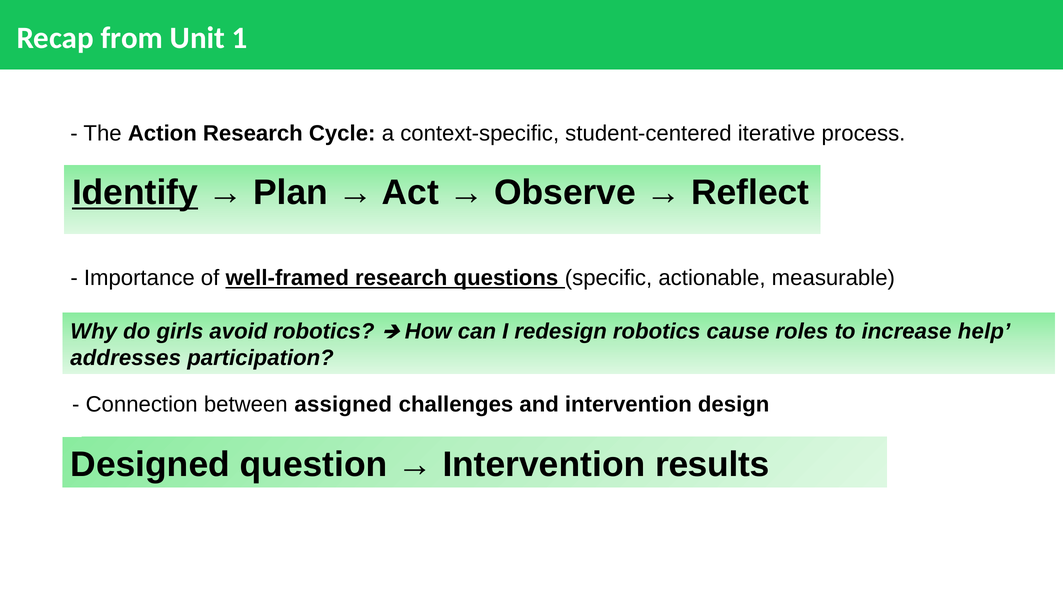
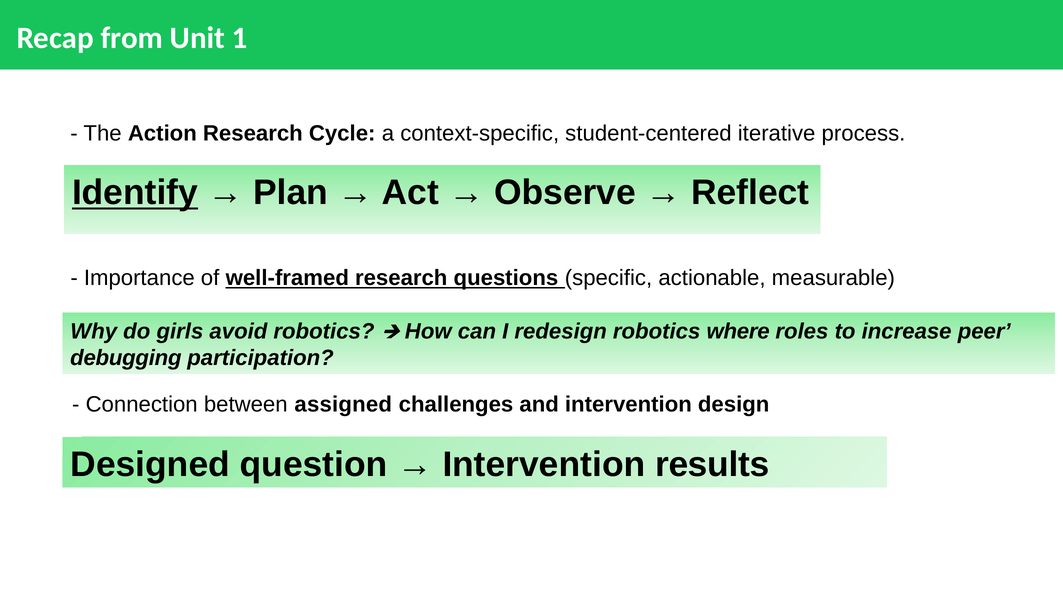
cause: cause -> where (738, 332)
help: help -> peer (984, 332)
addresses: addresses -> debugging (126, 358)
